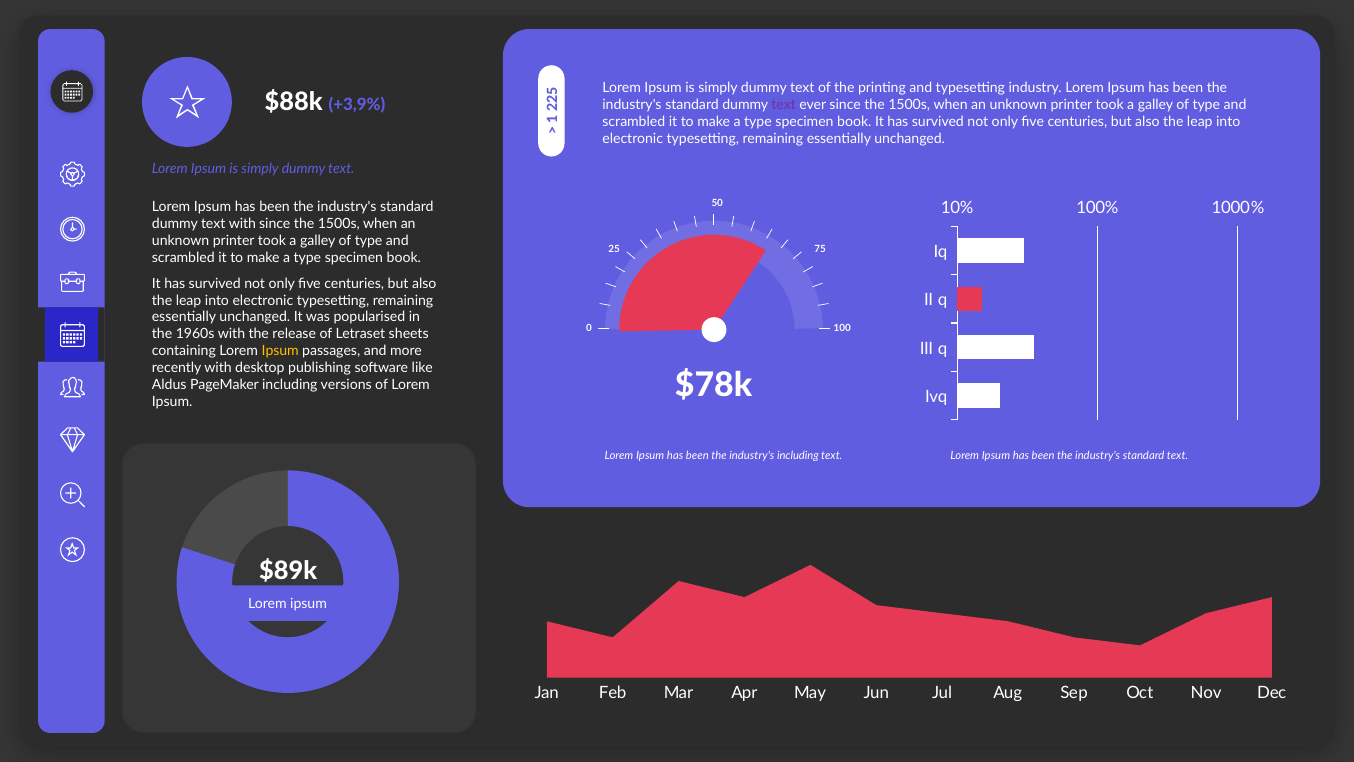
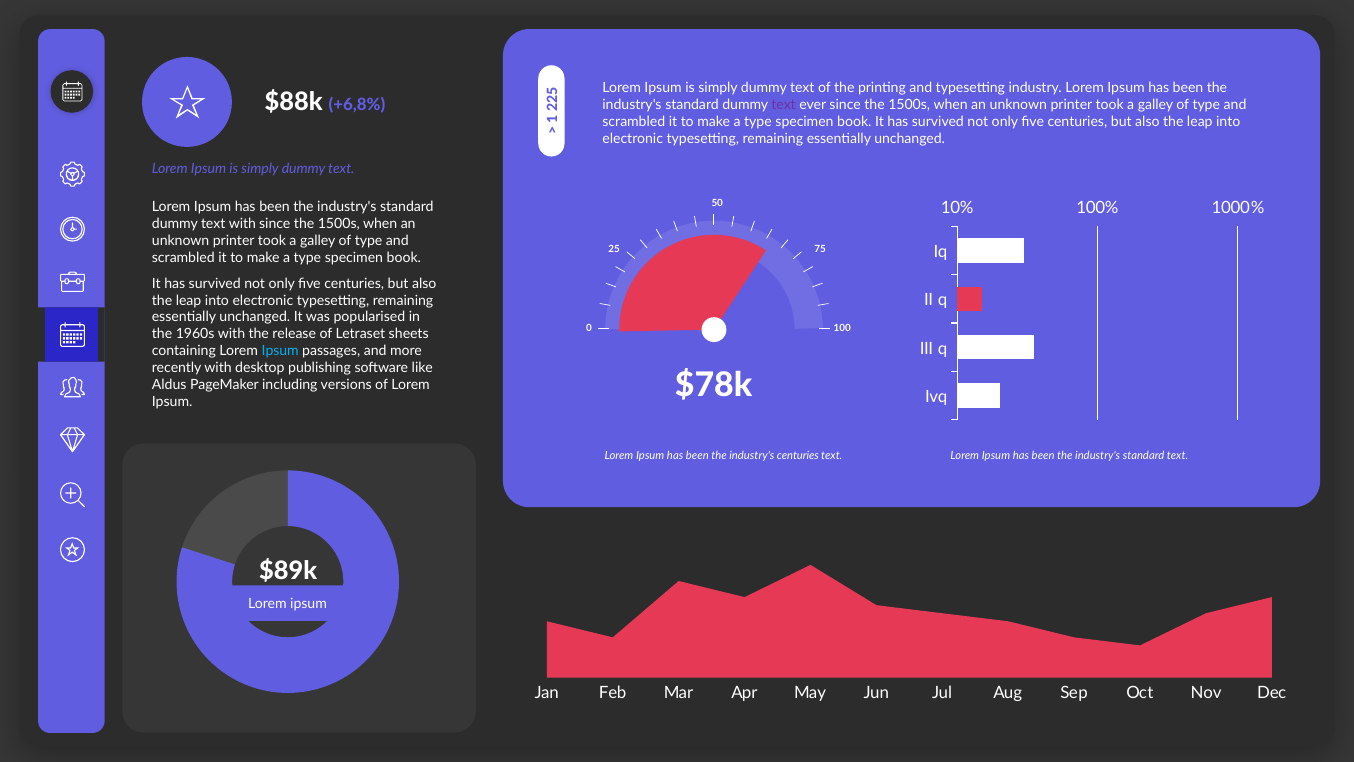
+3,9%: +3,9% -> +6,8% (357, 105)
Ipsum colour: yellow -> light blue (280, 351)
industry's including: including -> centuries (798, 456)
